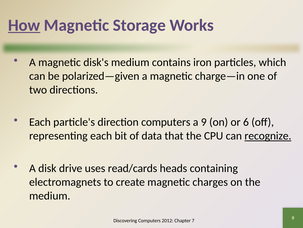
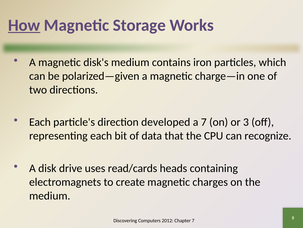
direction computers: computers -> developed (166, 122)
a 9: 9 -> 7 (204, 122)
6: 6 -> 3 (246, 122)
recognize underline: present -> none (268, 135)
